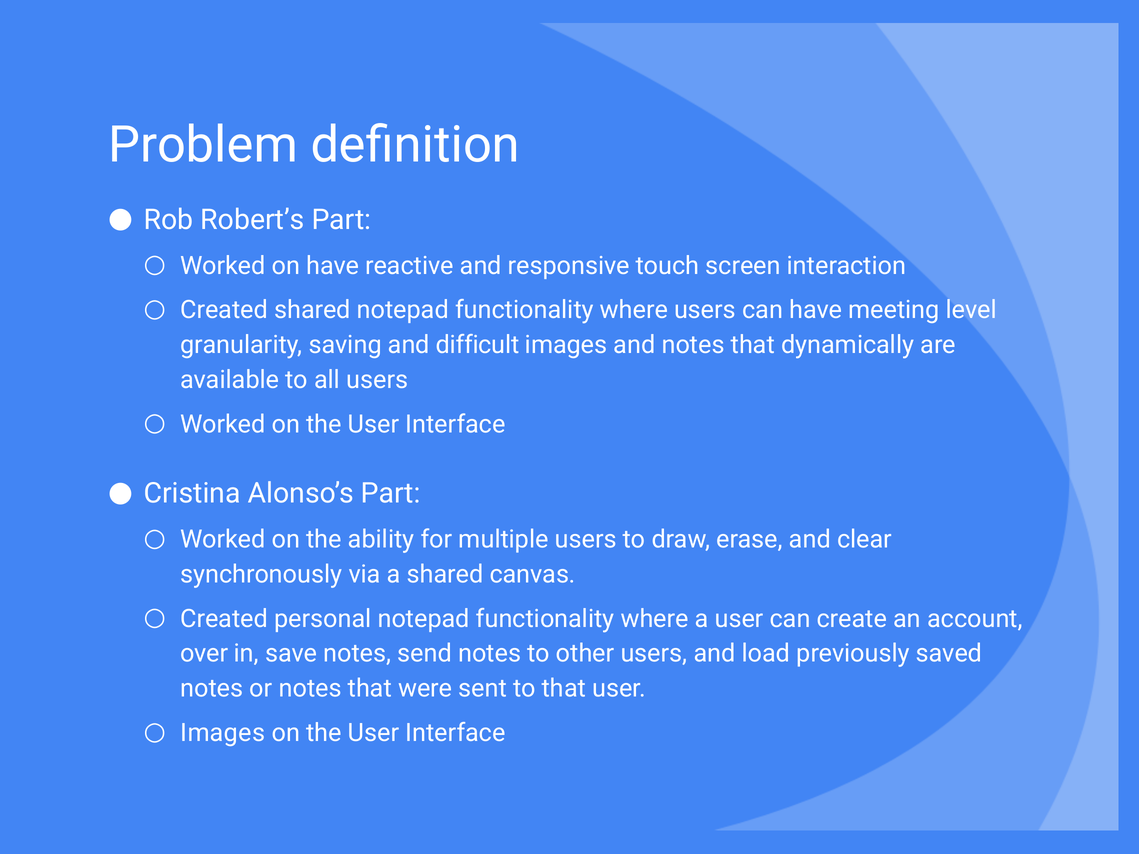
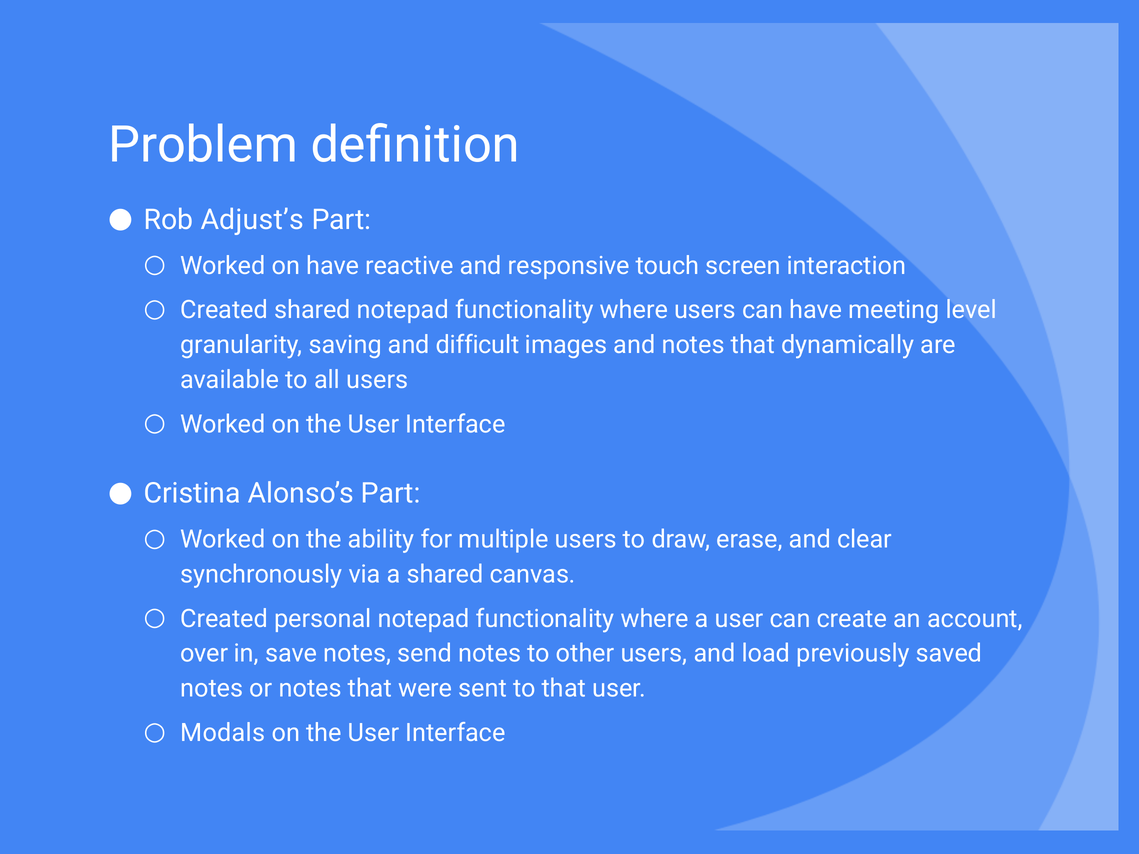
Robert’s: Robert’s -> Adjust’s (252, 220)
Images: Images -> Modals (223, 733)
